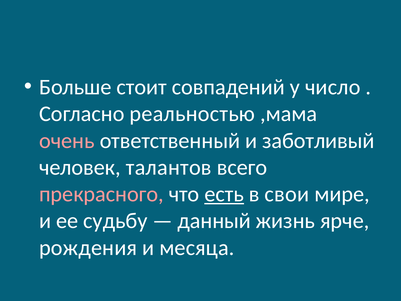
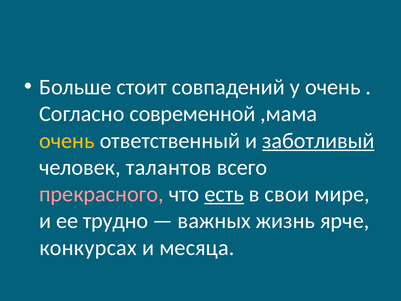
у число: число -> очень (333, 87)
реальностью: реальностью -> современной (193, 114)
очень colour: pink -> yellow (67, 141)
заботливый underline: none -> present (318, 141)
судьбу: судьбу -> трудно (115, 221)
данный: данный -> важных (214, 221)
рождения: рождения -> конкурсах (88, 247)
